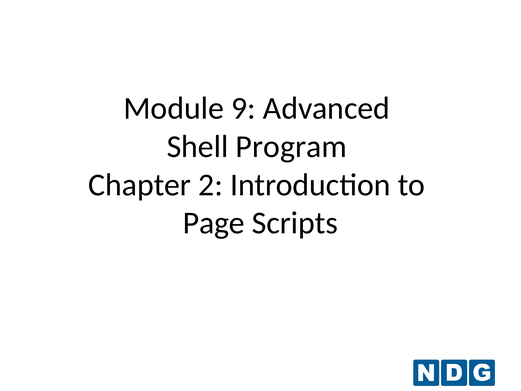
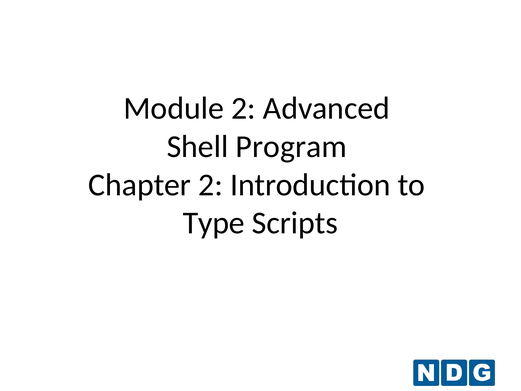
Module 9: 9 -> 2 (243, 108)
Page: Page -> Type (214, 223)
